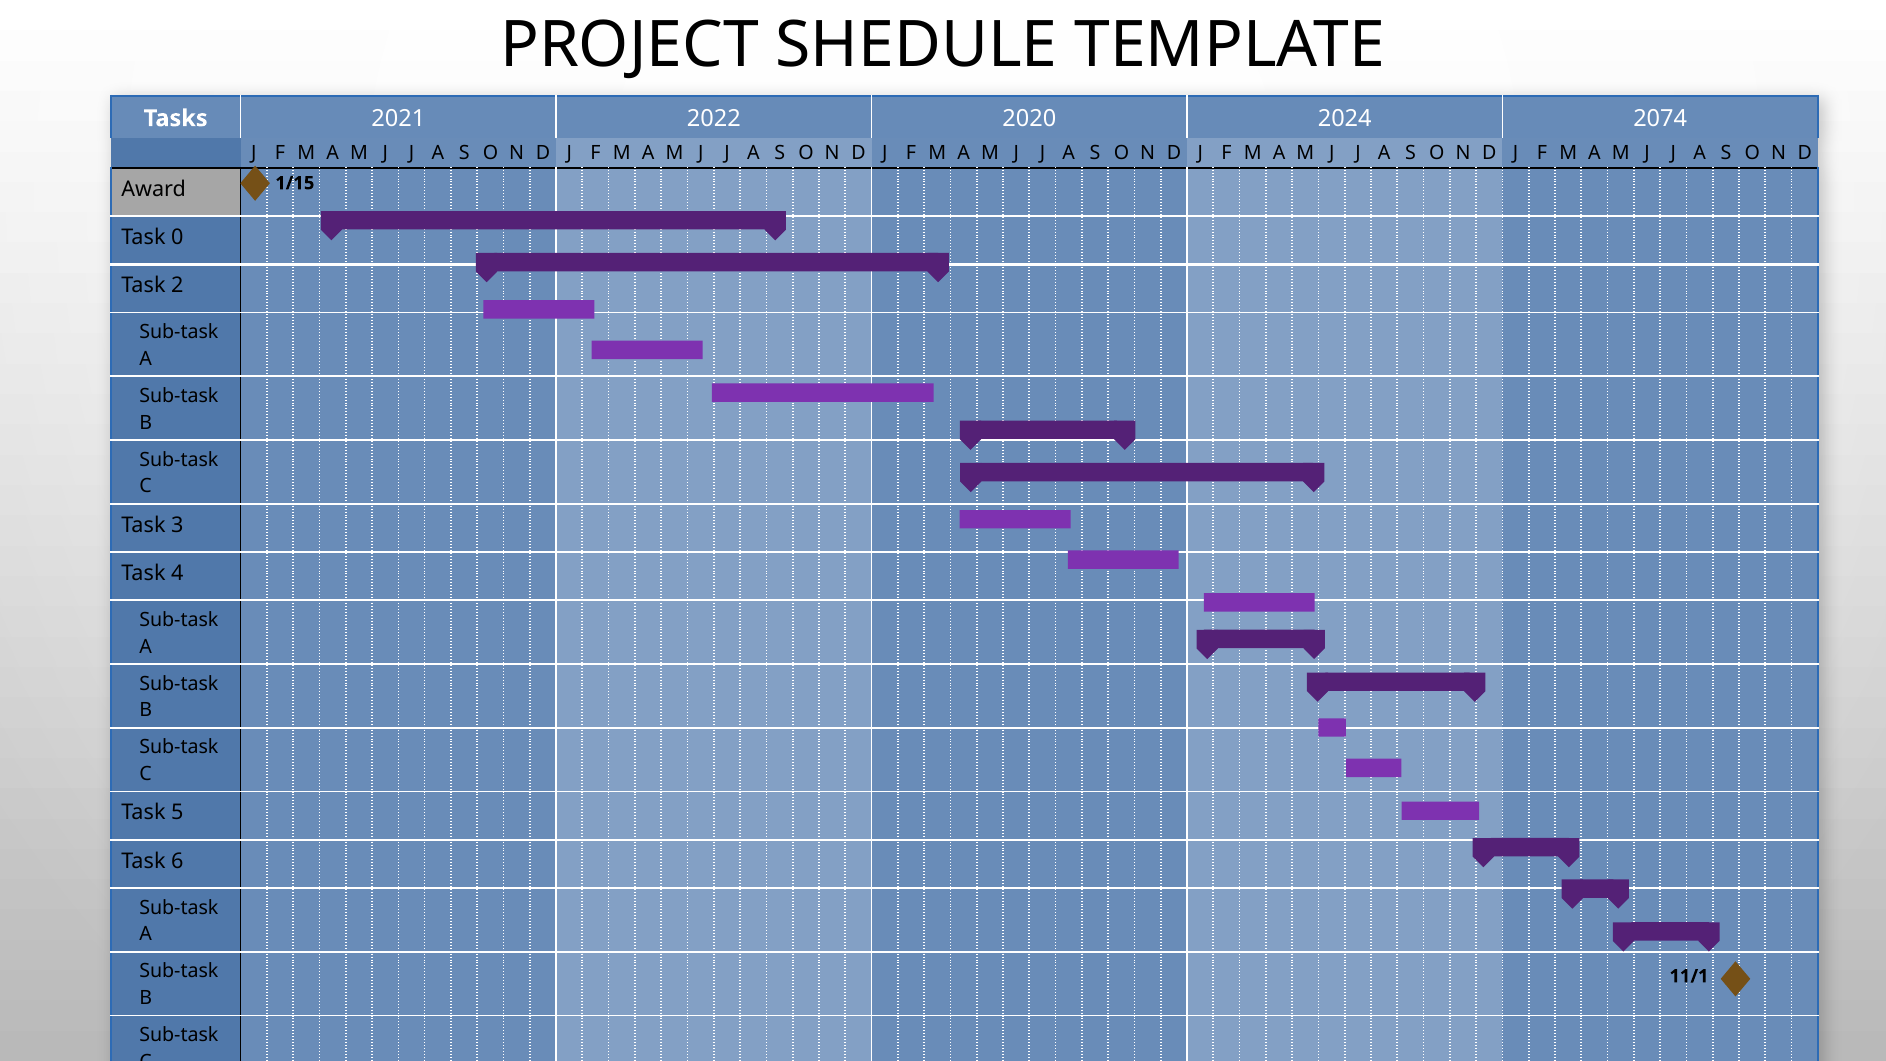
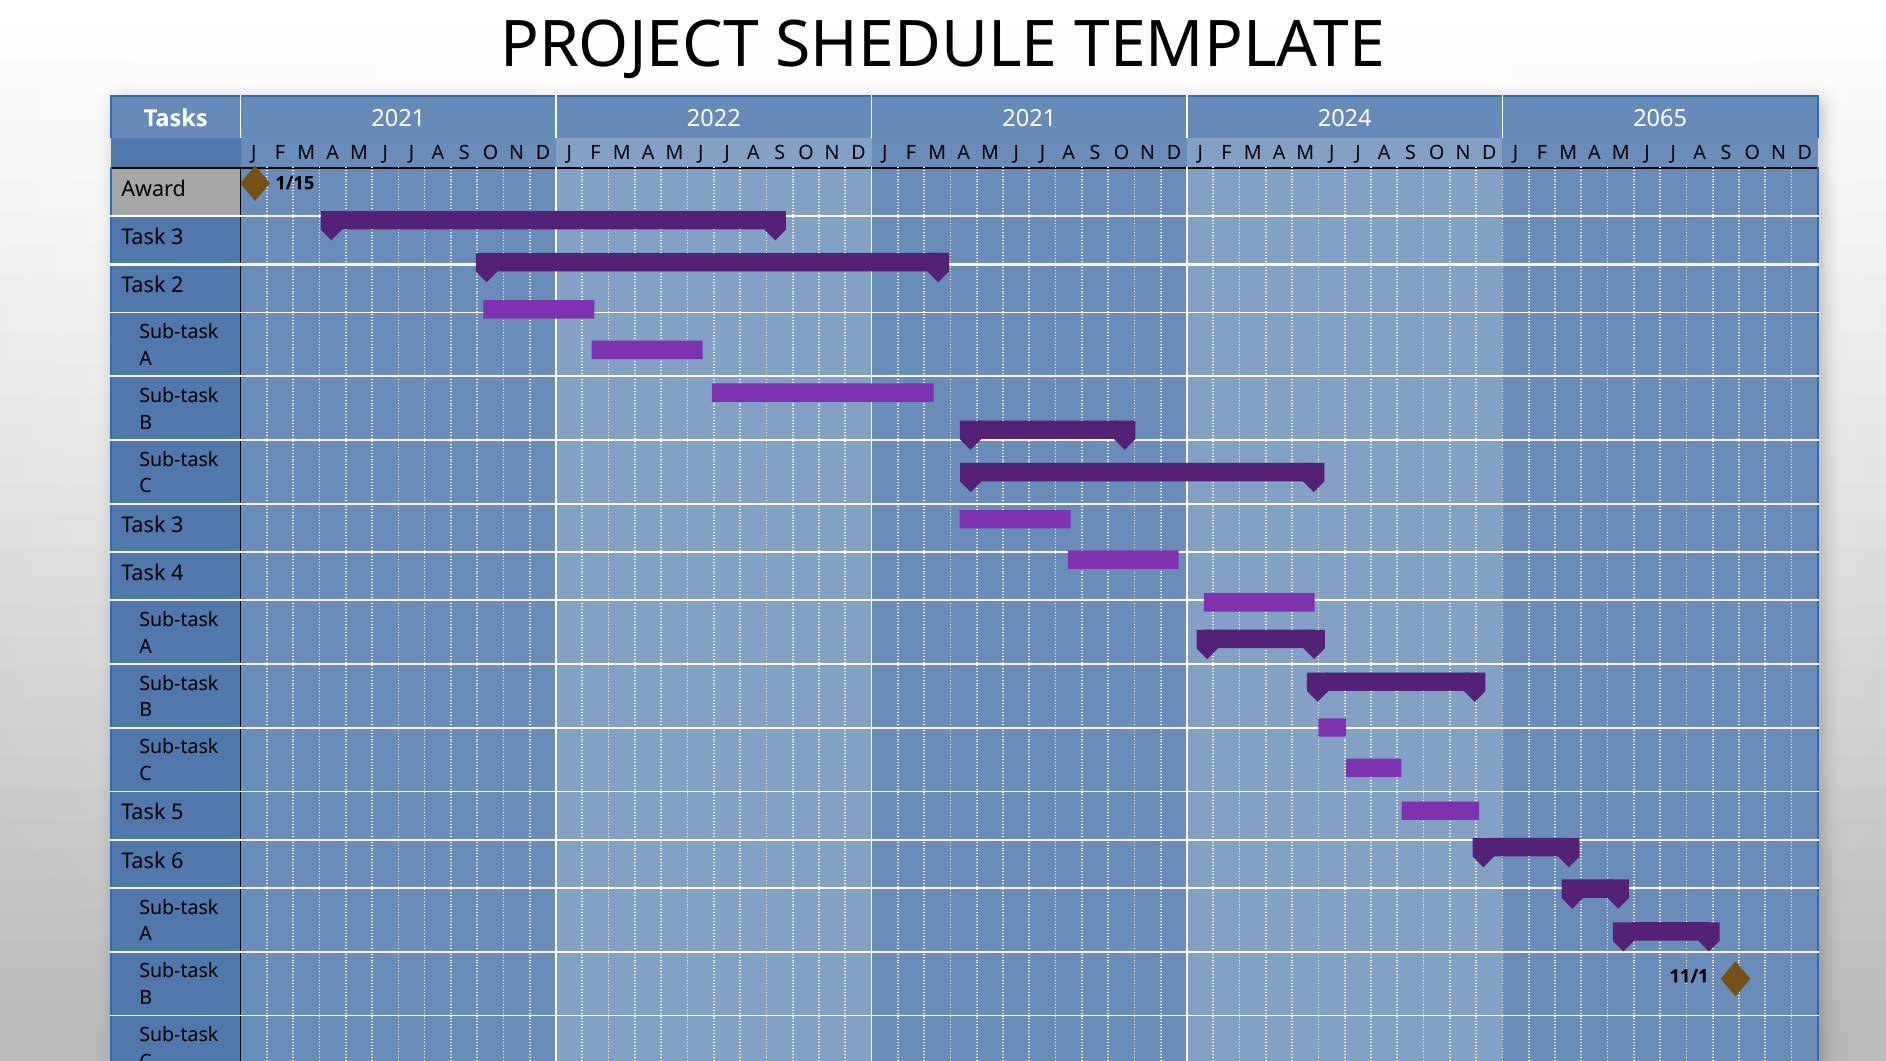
2022 2020: 2020 -> 2021 (1029, 118)
2074: 2074 -> 2065 (1660, 118)
0: 0 -> 3 (177, 237)
